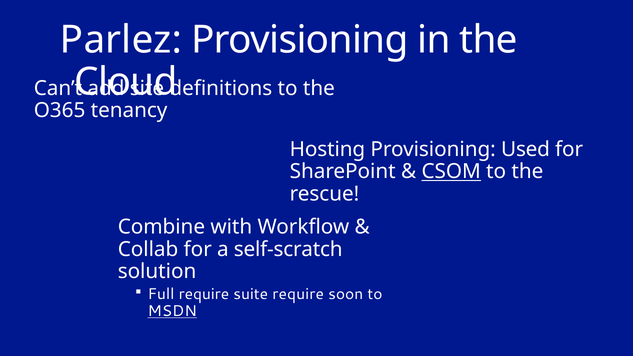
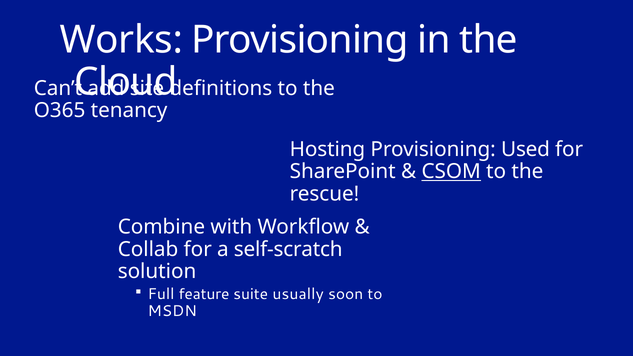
Parlez: Parlez -> Works (121, 40)
Full require: require -> feature (204, 294)
suite require: require -> usually (298, 294)
MSDN underline: present -> none (172, 311)
